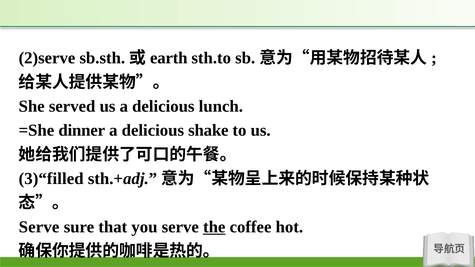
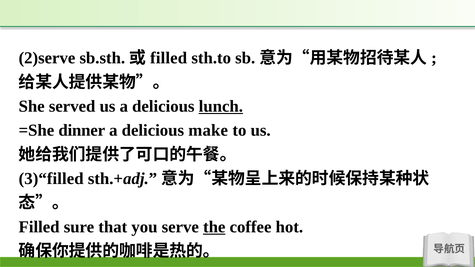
earth: earth -> filled (169, 58)
lunch underline: none -> present (221, 106)
shake: shake -> make (208, 130)
Serve: Serve -> Filled (39, 227)
